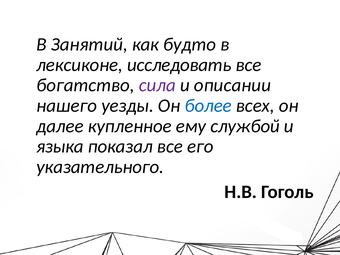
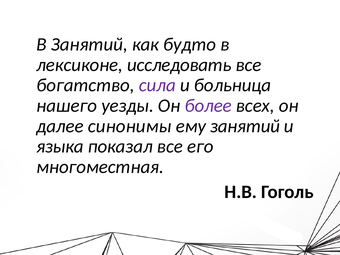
описании: описании -> больница (233, 85)
более colour: blue -> purple (208, 106)
купленное: купленное -> синонимы (130, 126)
ему службой: службой -> занятий (245, 126)
указательного: указательного -> многоместная (100, 167)
